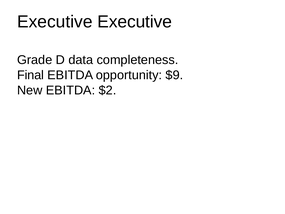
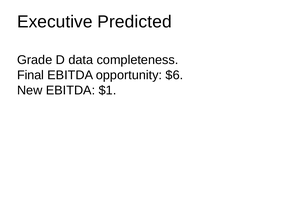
Executive Executive: Executive -> Predicted (135, 22)
$9: $9 -> $6 (174, 75)
$2: $2 -> $1 (108, 90)
